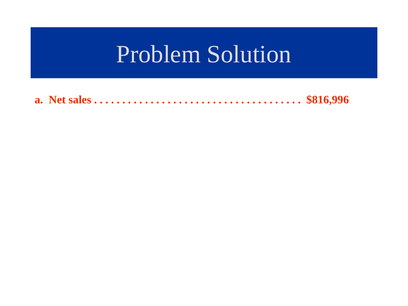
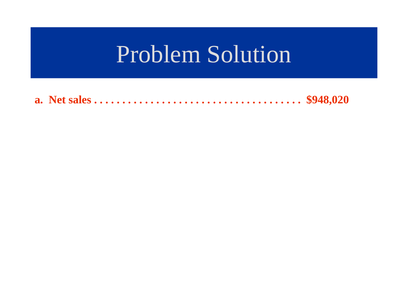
$816,996: $816,996 -> $948,020 (328, 100)
